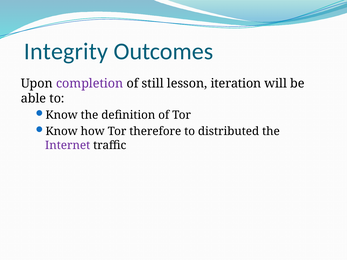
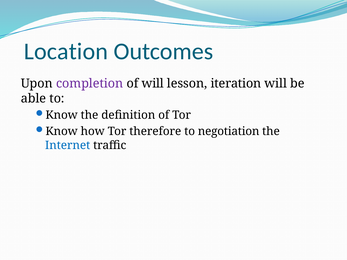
Integrity: Integrity -> Location (66, 51)
of still: still -> will (153, 84)
distributed: distributed -> negotiation (229, 131)
Internet colour: purple -> blue (68, 145)
